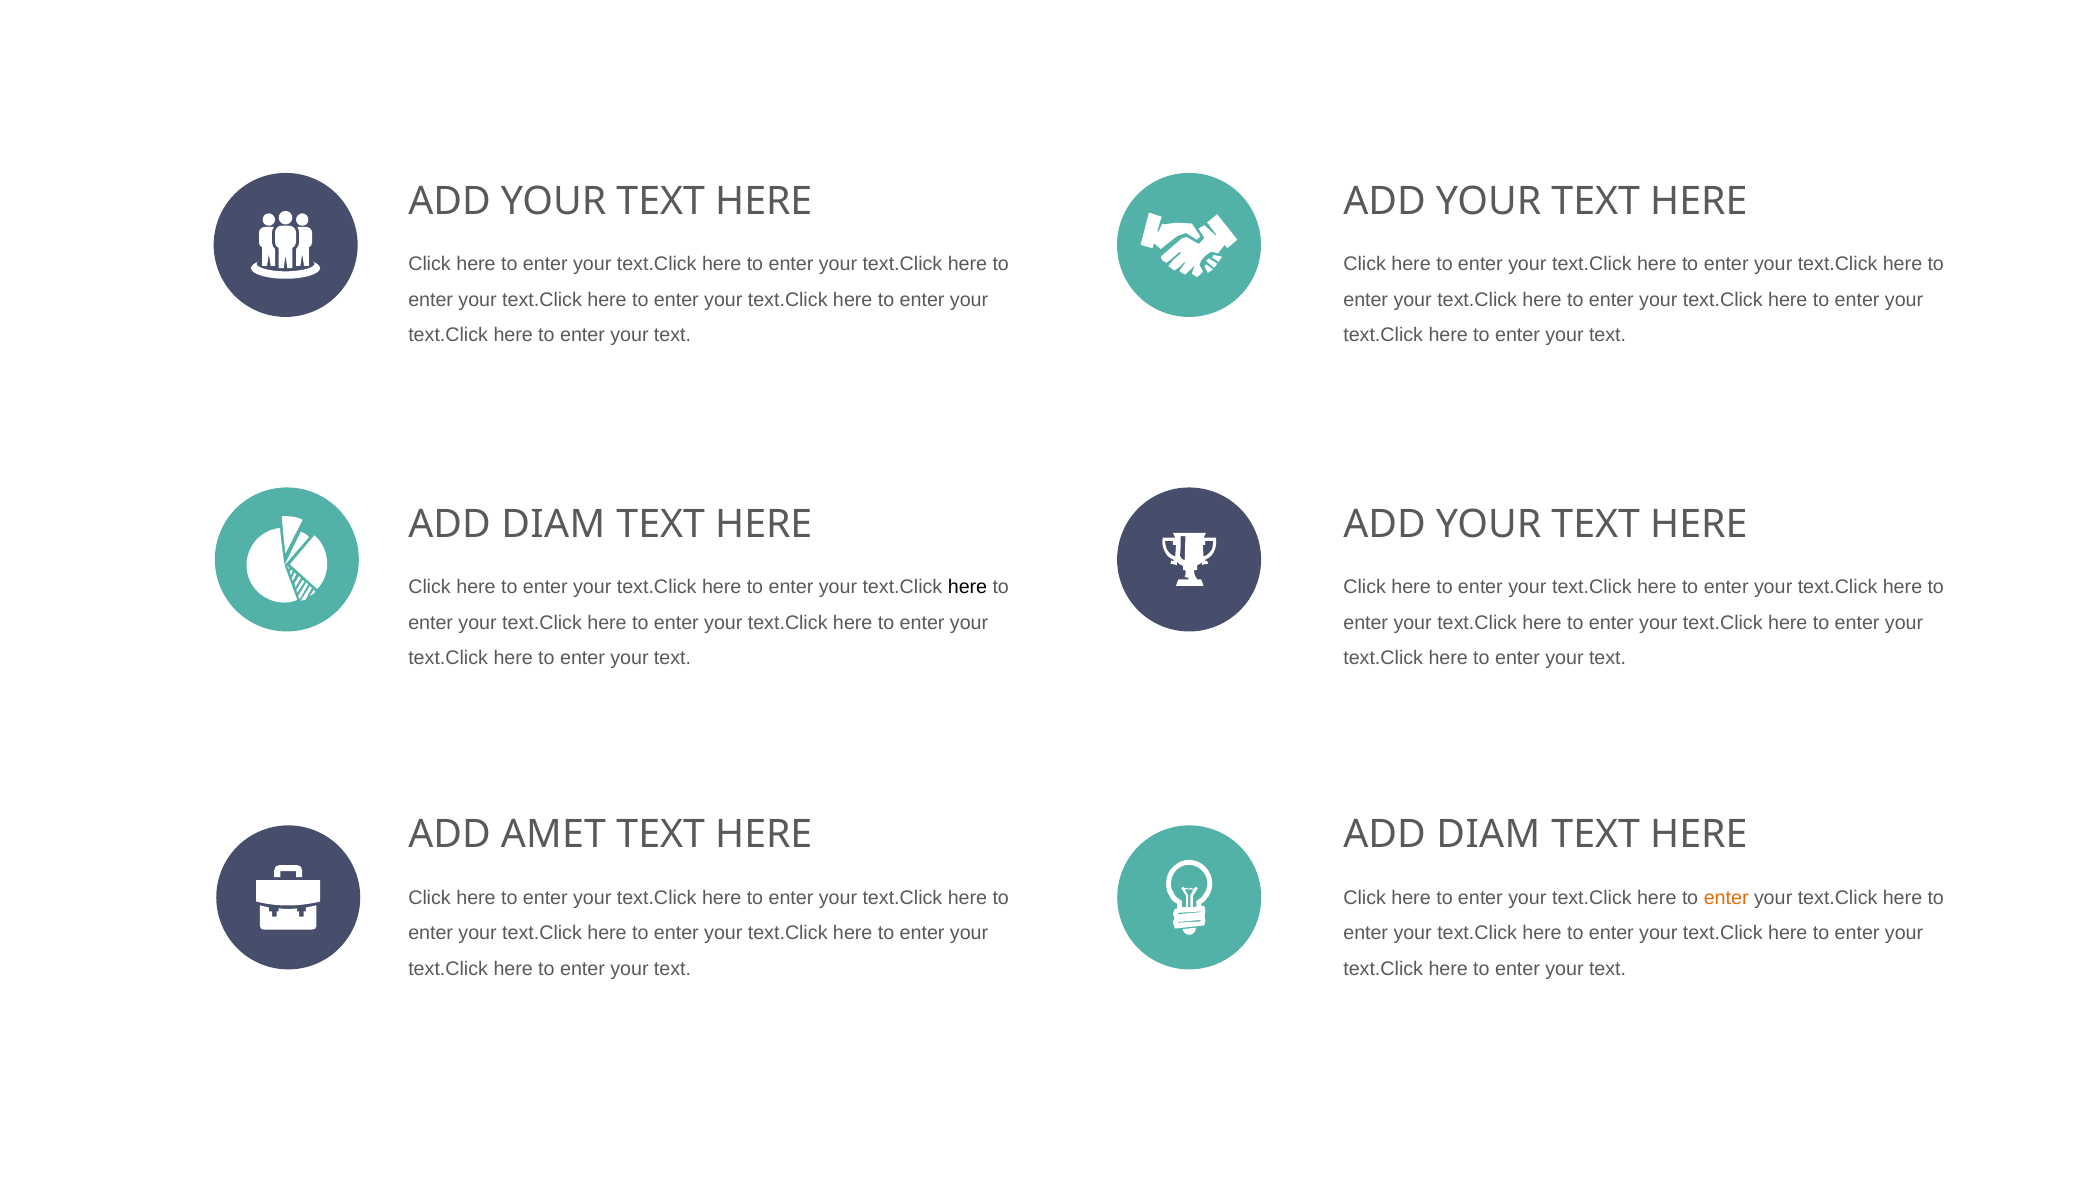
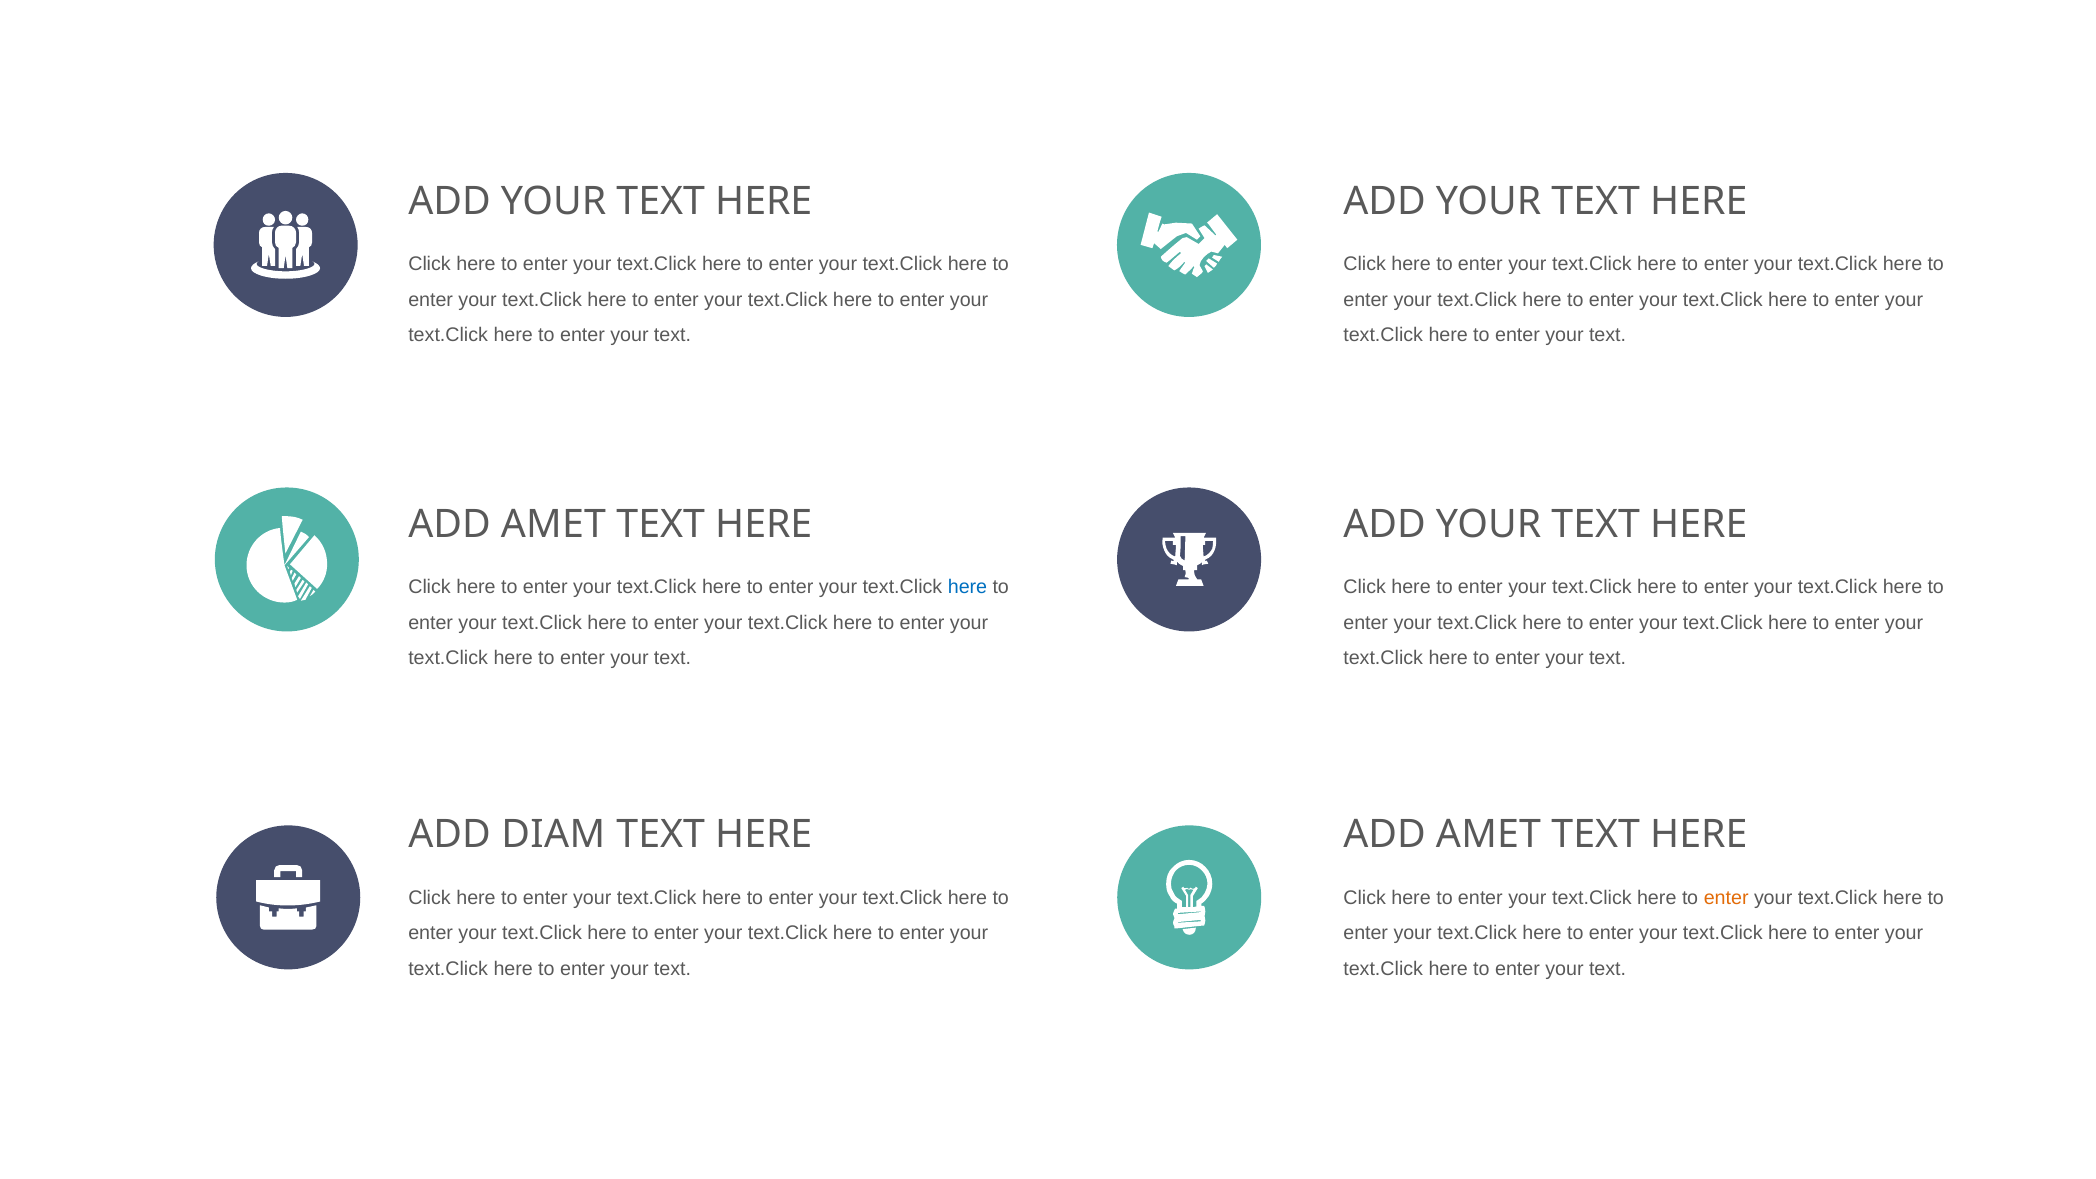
DIAM: DIAM -> AMET (553, 524)
here colour: black -> blue (968, 587)
DIAM: DIAM -> AMET (1488, 835)
AMET: AMET -> DIAM (553, 835)
